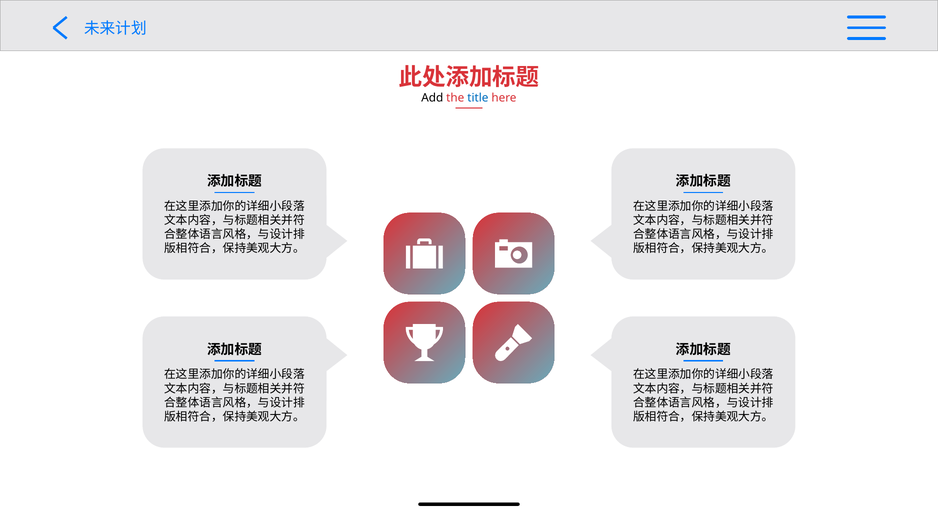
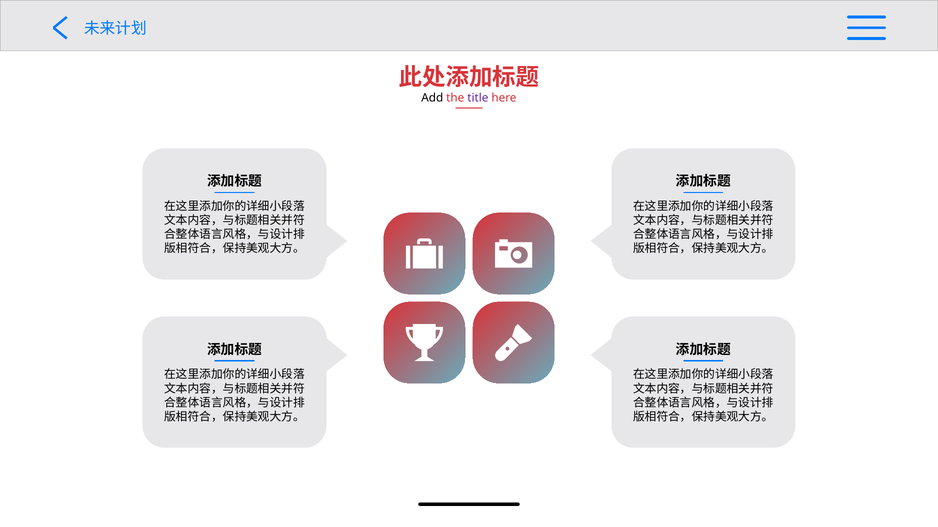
title colour: blue -> purple (478, 98)
